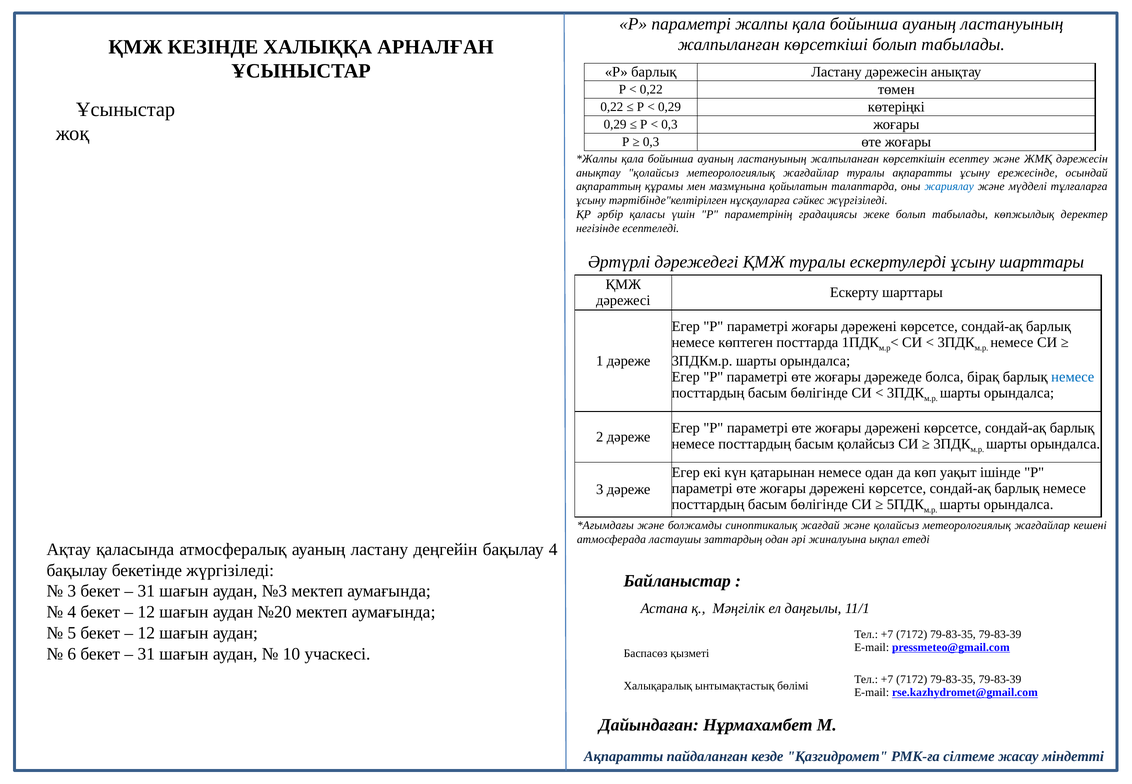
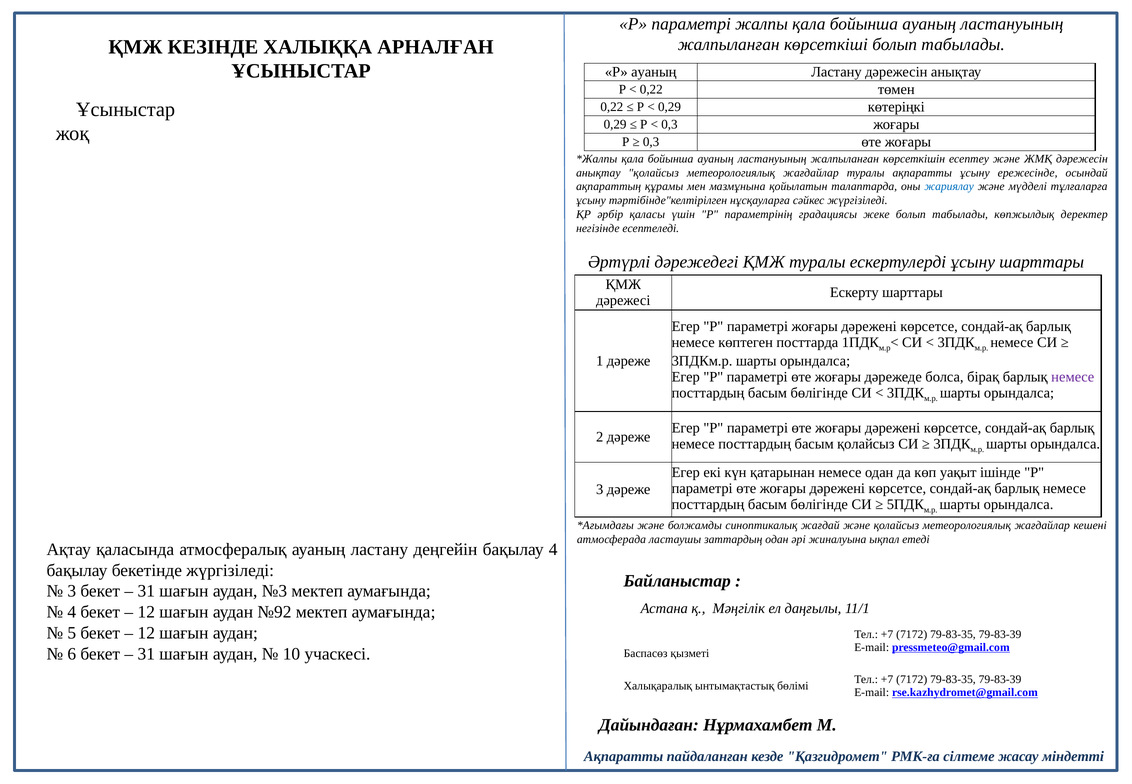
Р барлық: барлық -> ауаның (654, 72)
немесе colour: blue -> purple (1073, 377)
№20: №20 -> №92 (274, 612)
